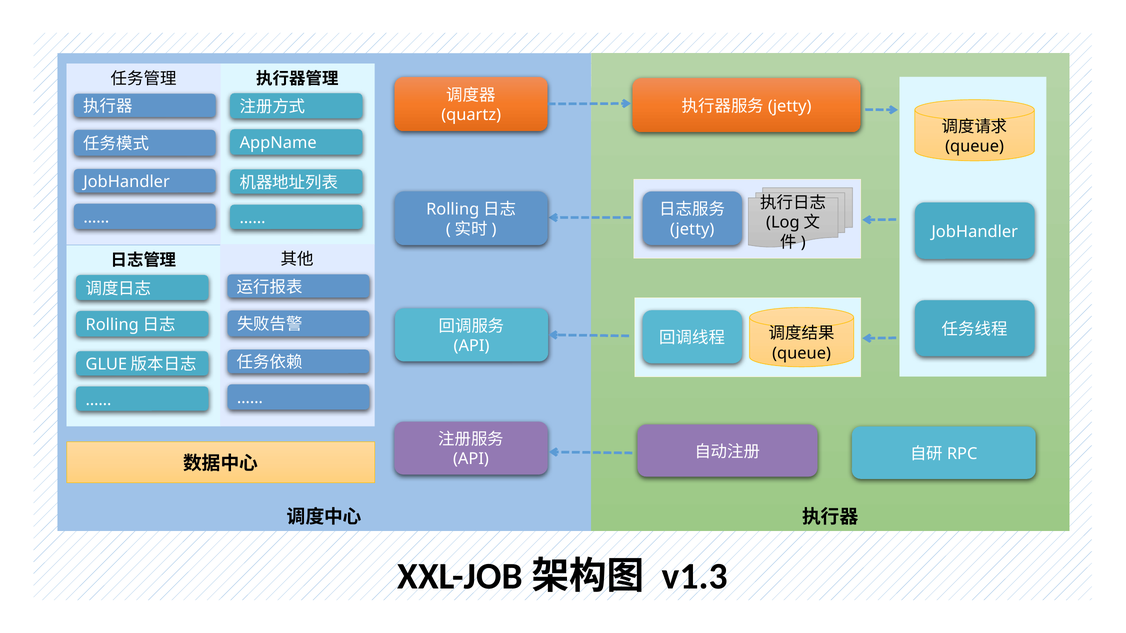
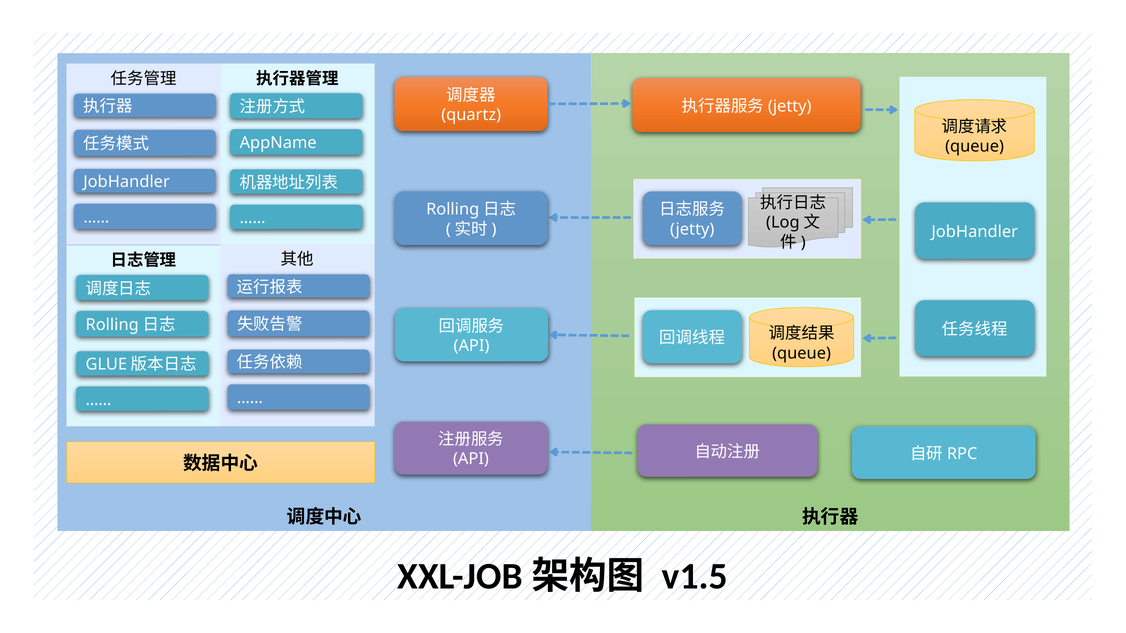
v1.3: v1.3 -> v1.5 (695, 576)
